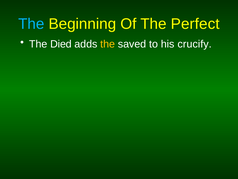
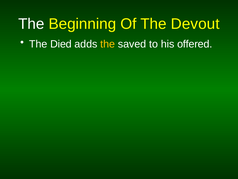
The colour: light blue -> white (31, 24)
Perfect: Perfect -> Devout (195, 24)
crucify: crucify -> offered (195, 44)
